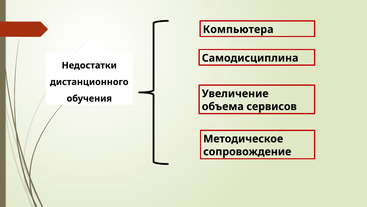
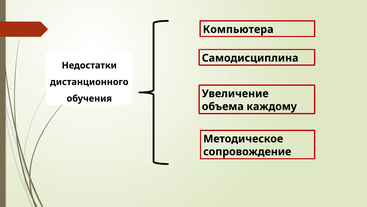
сервисов: сервисов -> каждому (272, 106)
